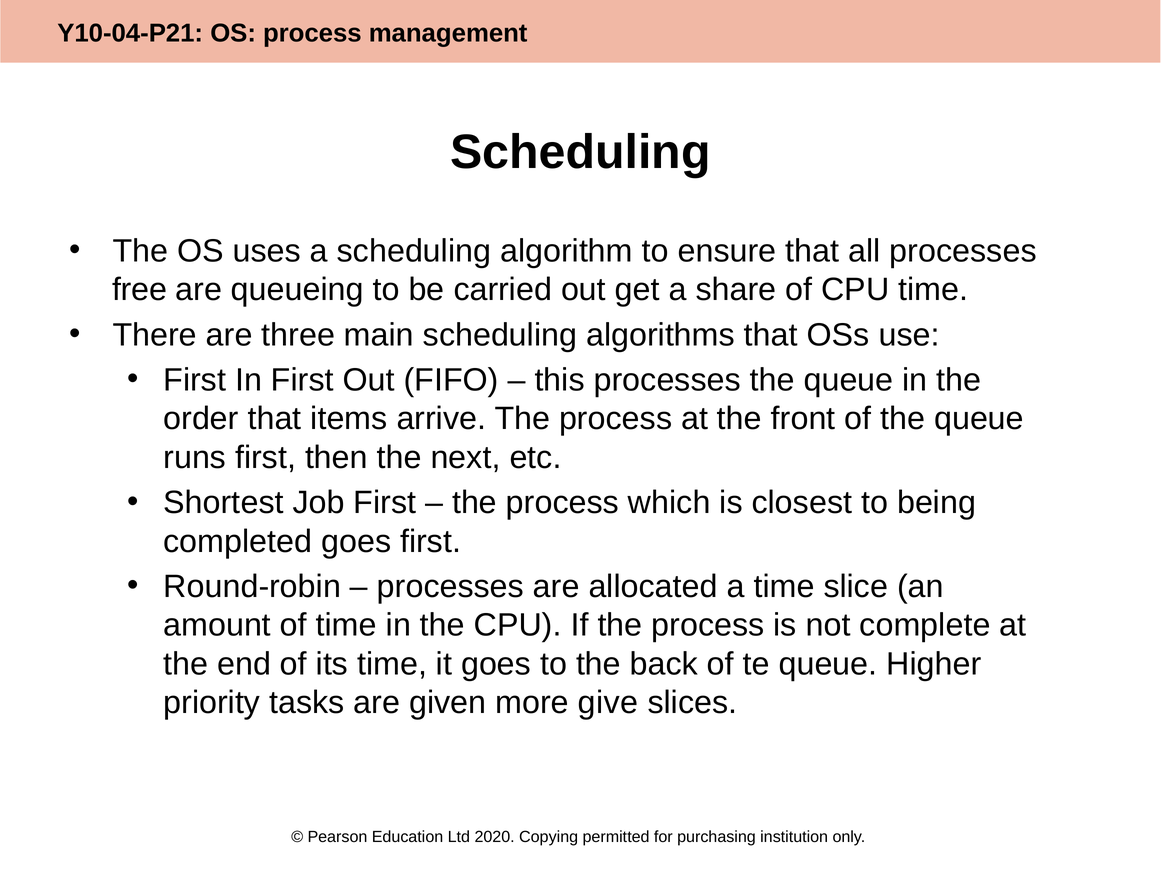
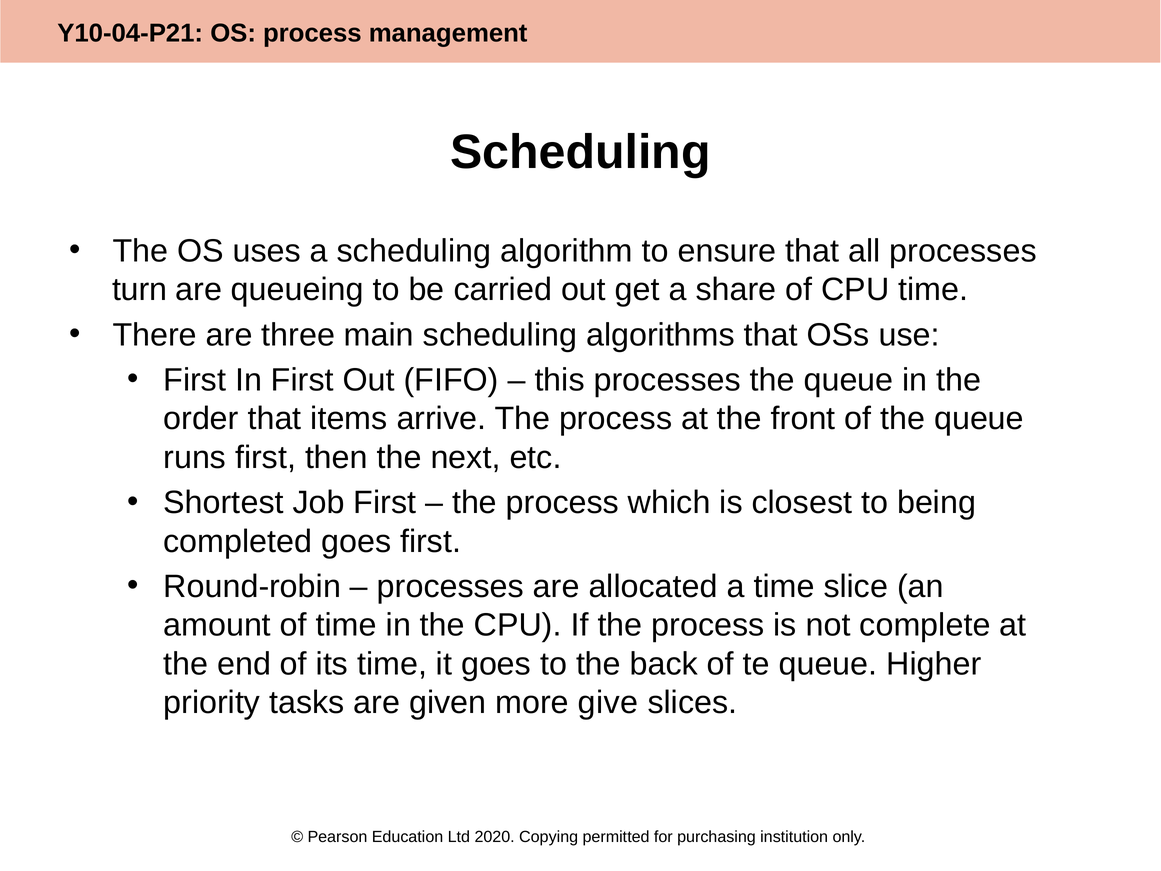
free: free -> turn (140, 290)
